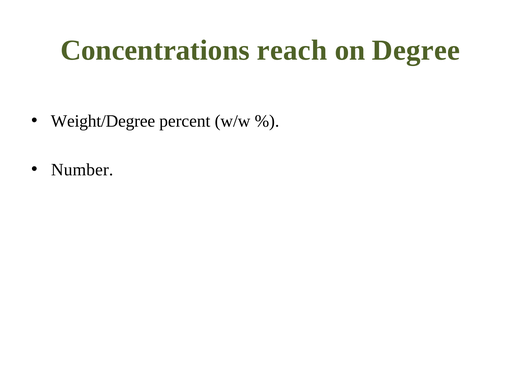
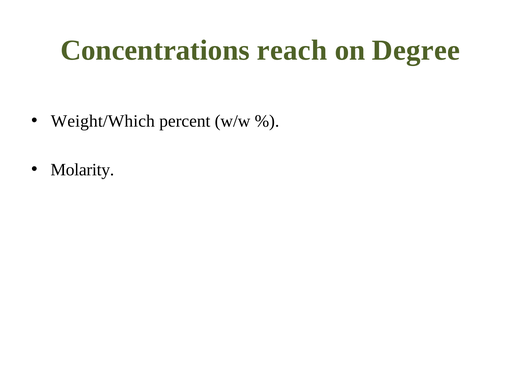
Weight/Degree: Weight/Degree -> Weight/Which (103, 121)
Number: Number -> Molarity (82, 170)
